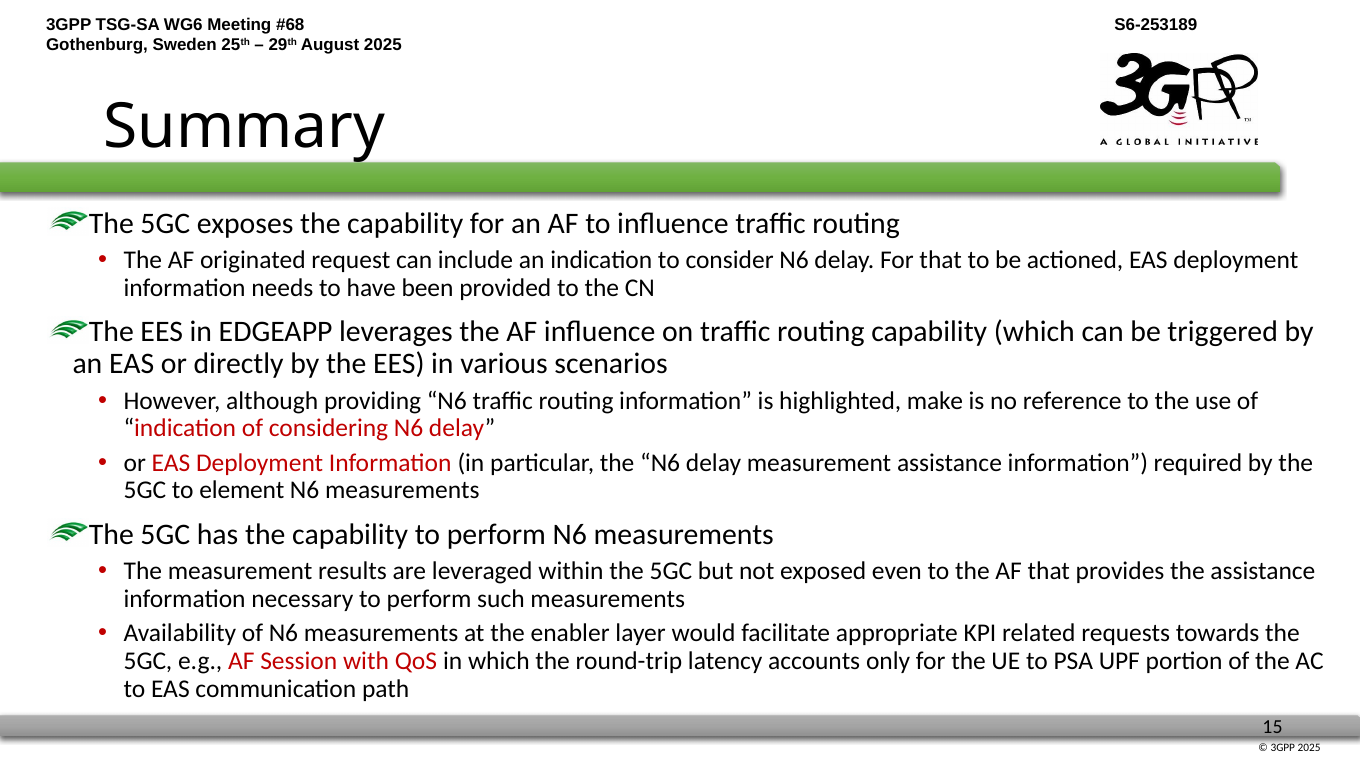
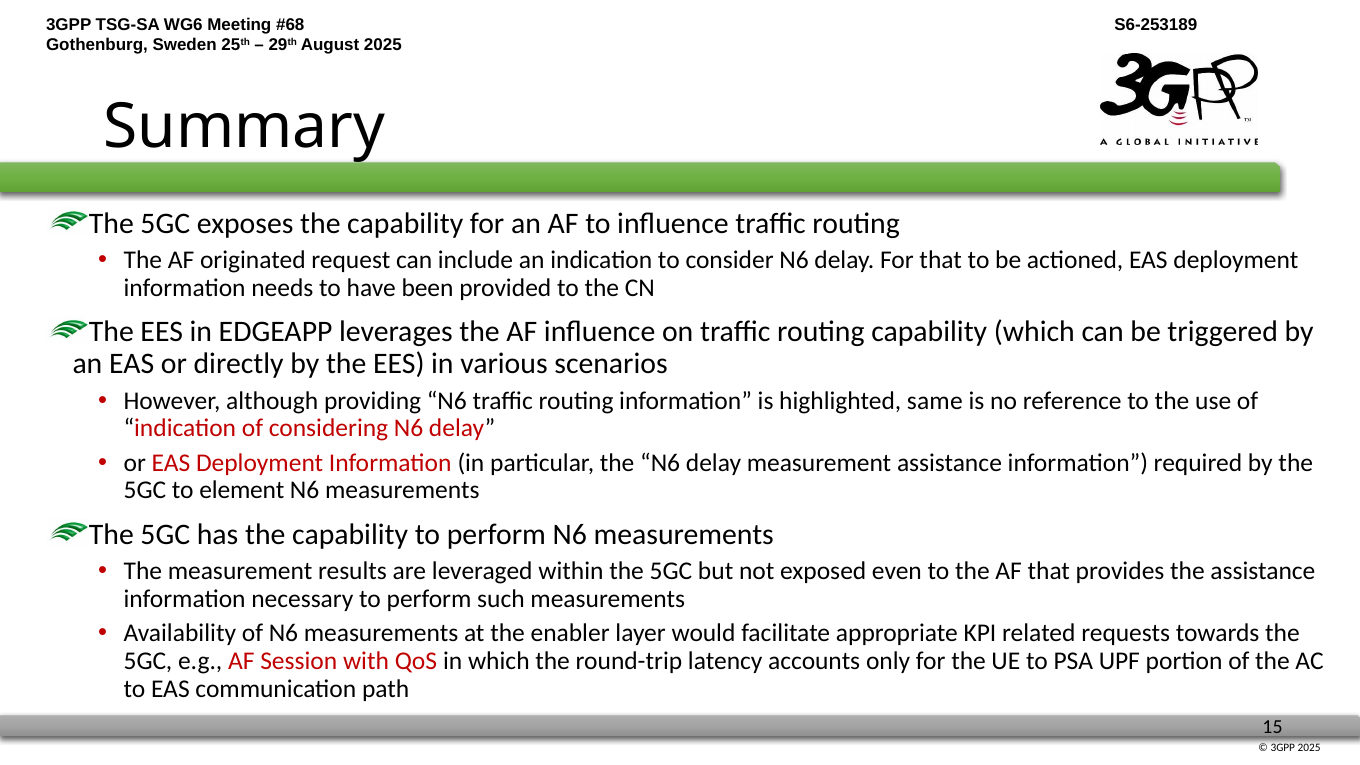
make: make -> same (935, 401)
